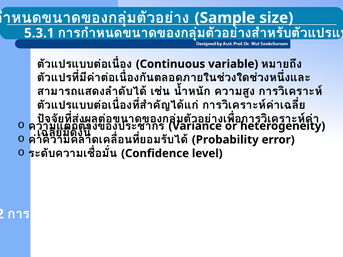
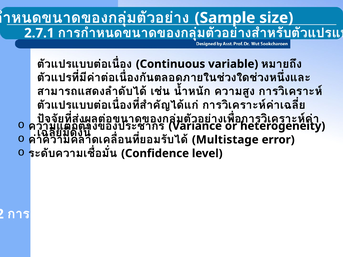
5.3.1: 5.3.1 -> 2.7.1 (39, 33)
Probability: Probability -> Multistage (225, 140)
